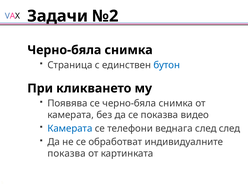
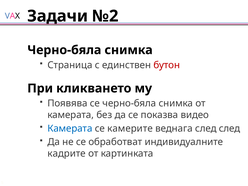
бутон colour: blue -> red (167, 65)
телефони: телефони -> камерите (130, 128)
показва: показва -> кадрите (67, 154)
